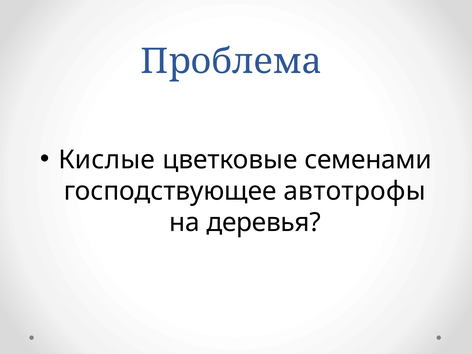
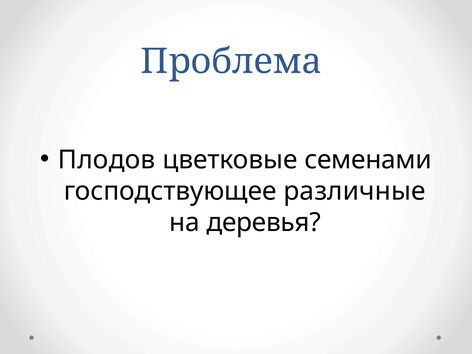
Кислые: Кислые -> Плодов (107, 160)
автотрофы: автотрофы -> различные (355, 191)
